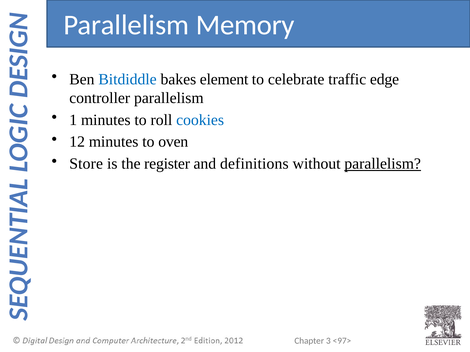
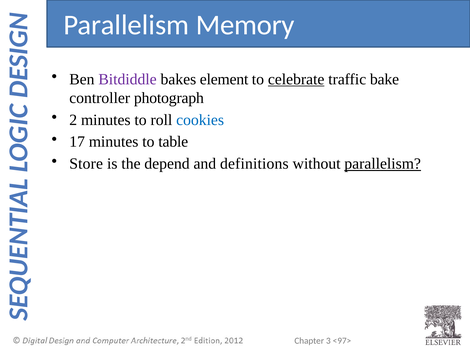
Bitdiddle colour: blue -> purple (128, 79)
celebrate underline: none -> present (296, 79)
edge: edge -> bake (385, 79)
controller parallelism: parallelism -> photograph (169, 98)
1: 1 -> 2 (73, 120)
12: 12 -> 17 (77, 142)
oven: oven -> table (173, 142)
register: register -> depend (167, 164)
